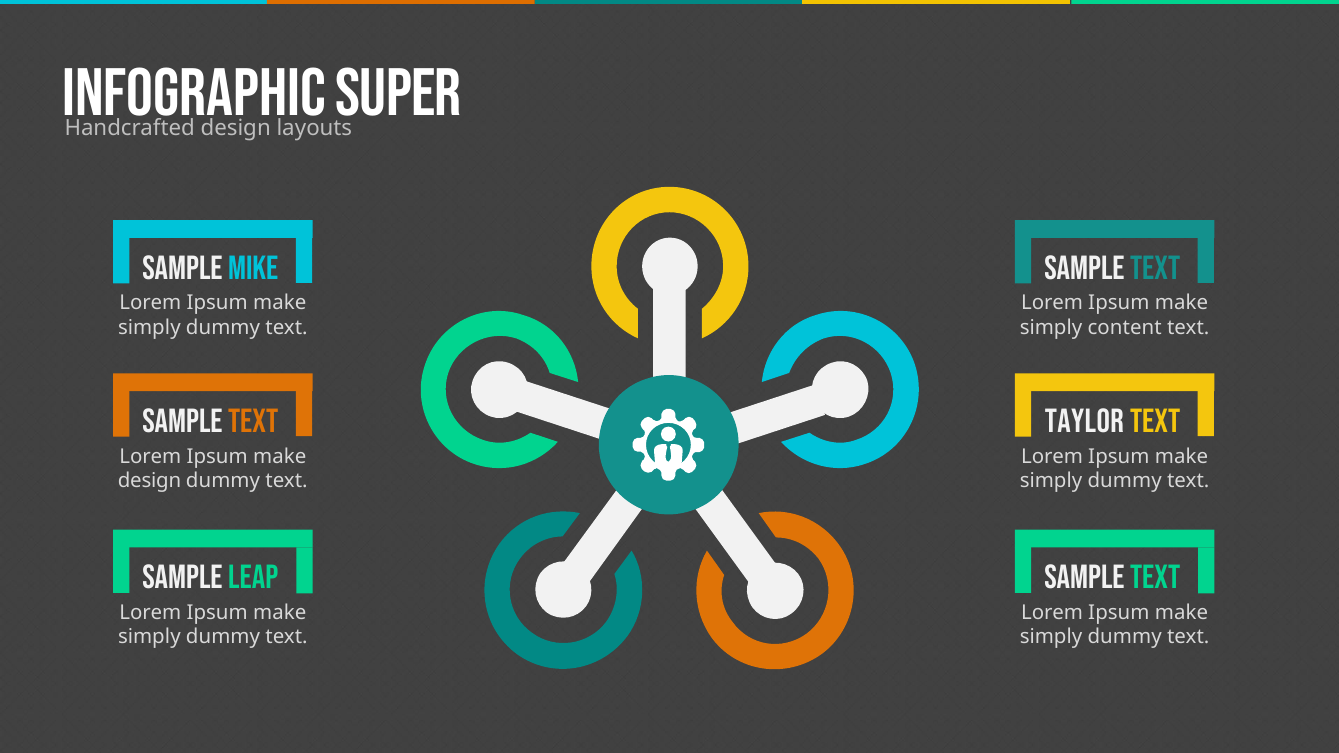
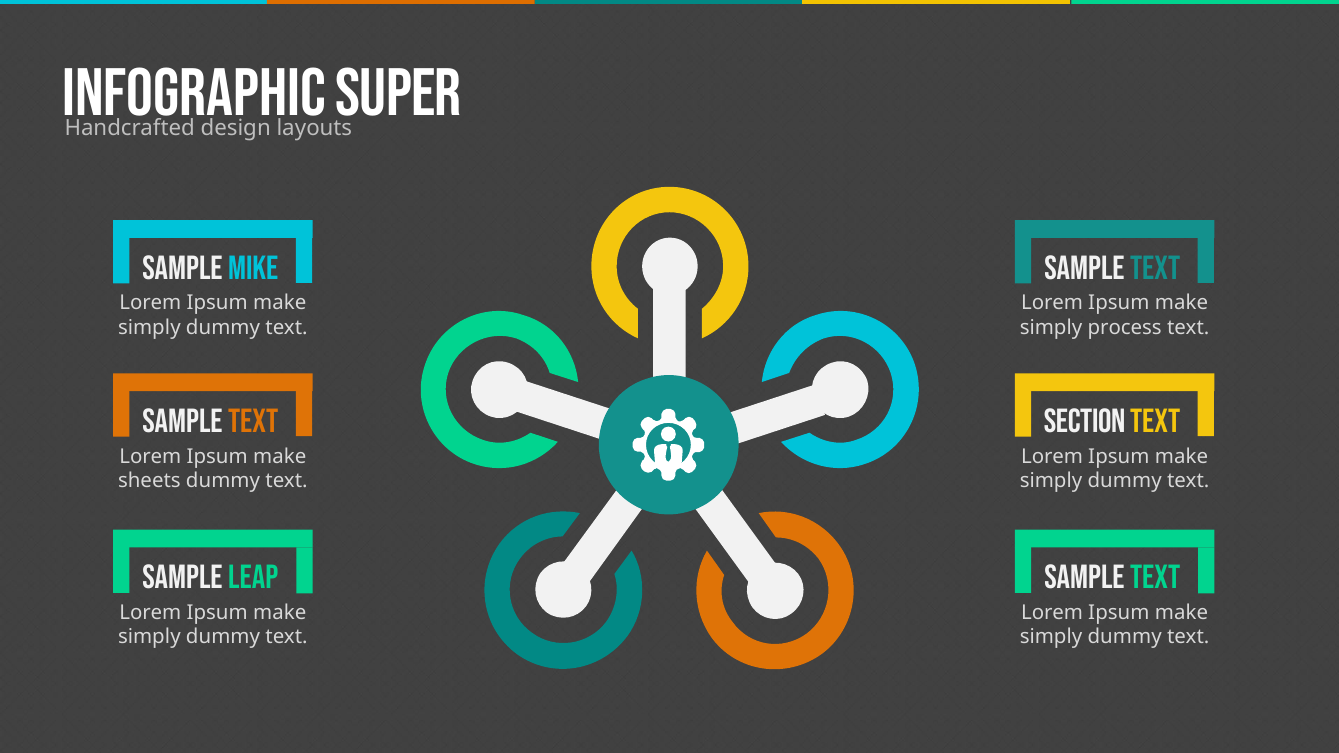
content: content -> process (1125, 328)
TAYLOR: TAYLOR -> SECTION (1085, 421)
design: design -> sheets (149, 481)
